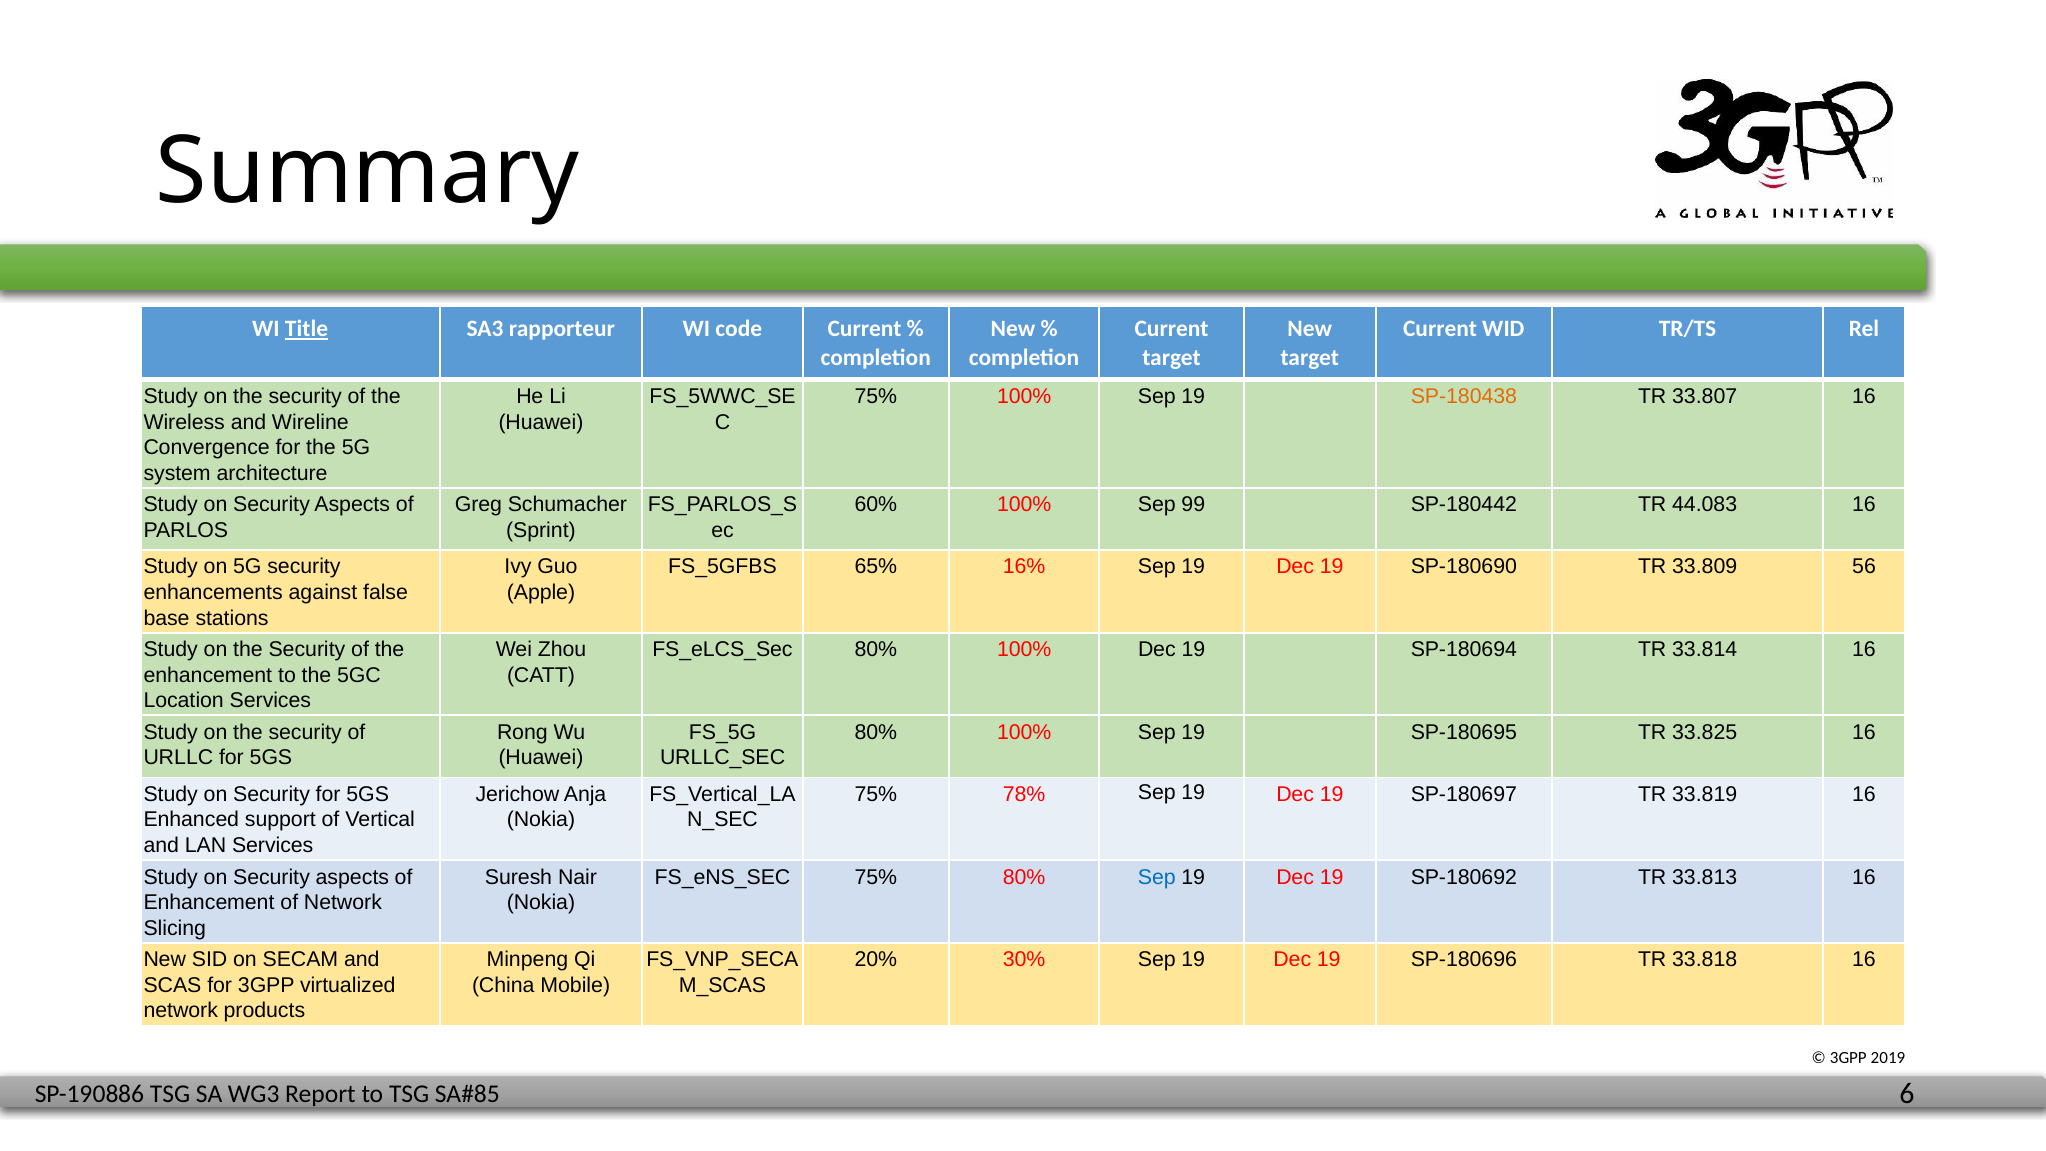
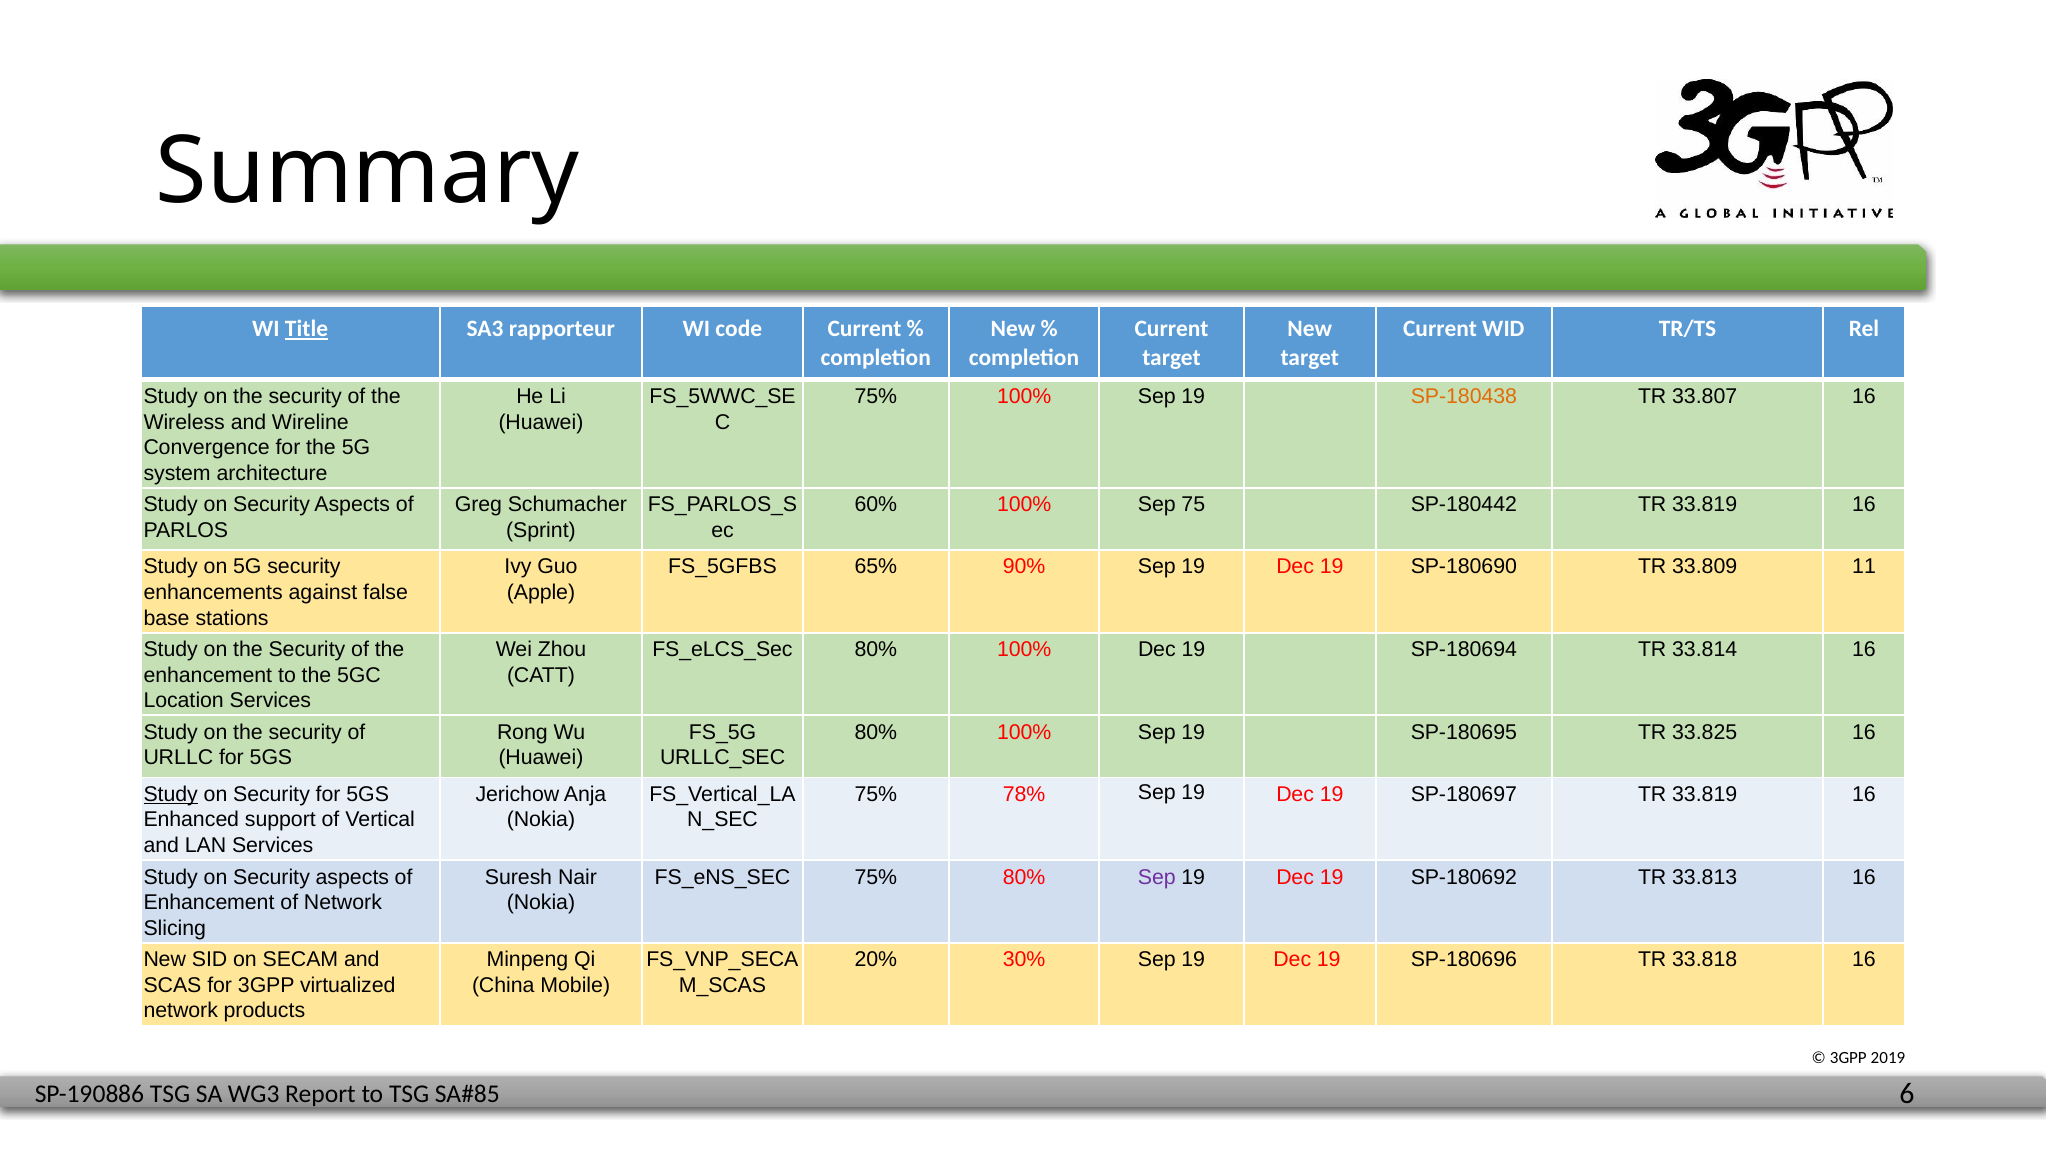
99: 99 -> 75 (1193, 505)
SP-180442 TR 44.083: 44.083 -> 33.819 (1705, 505)
16%: 16% -> 90% (1024, 567)
56: 56 -> 11 (1864, 567)
Study underline: none -> present (171, 794)
Sep colour: blue -> purple (1157, 877)
